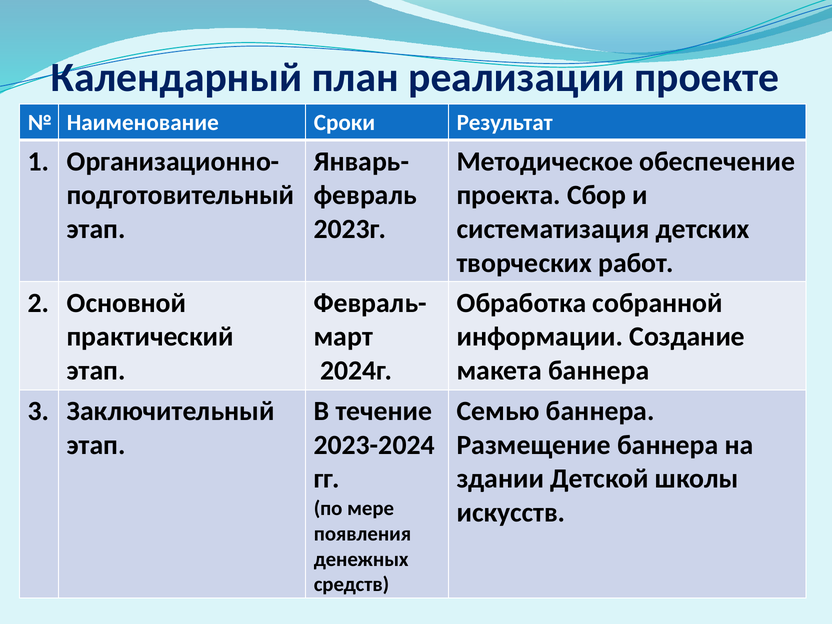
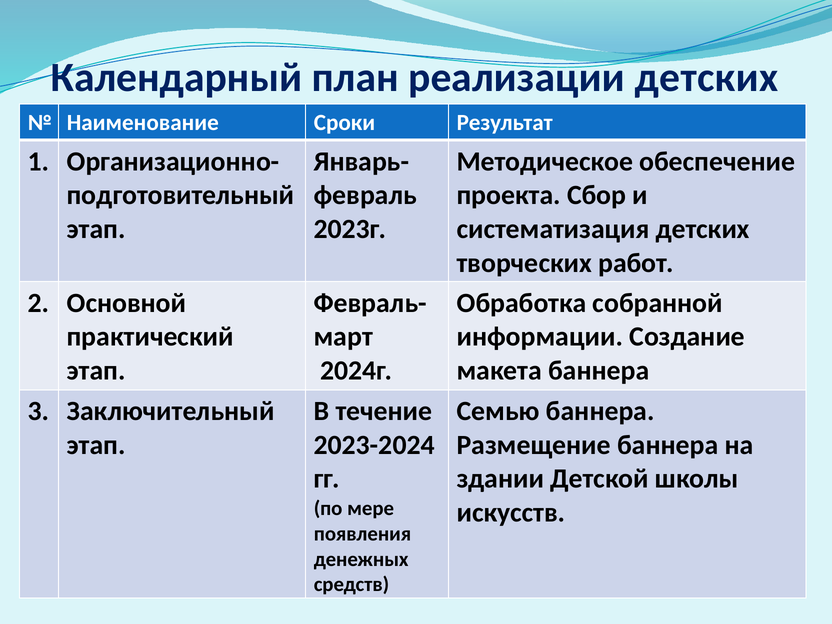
реализации проекте: проекте -> детских (707, 77)
